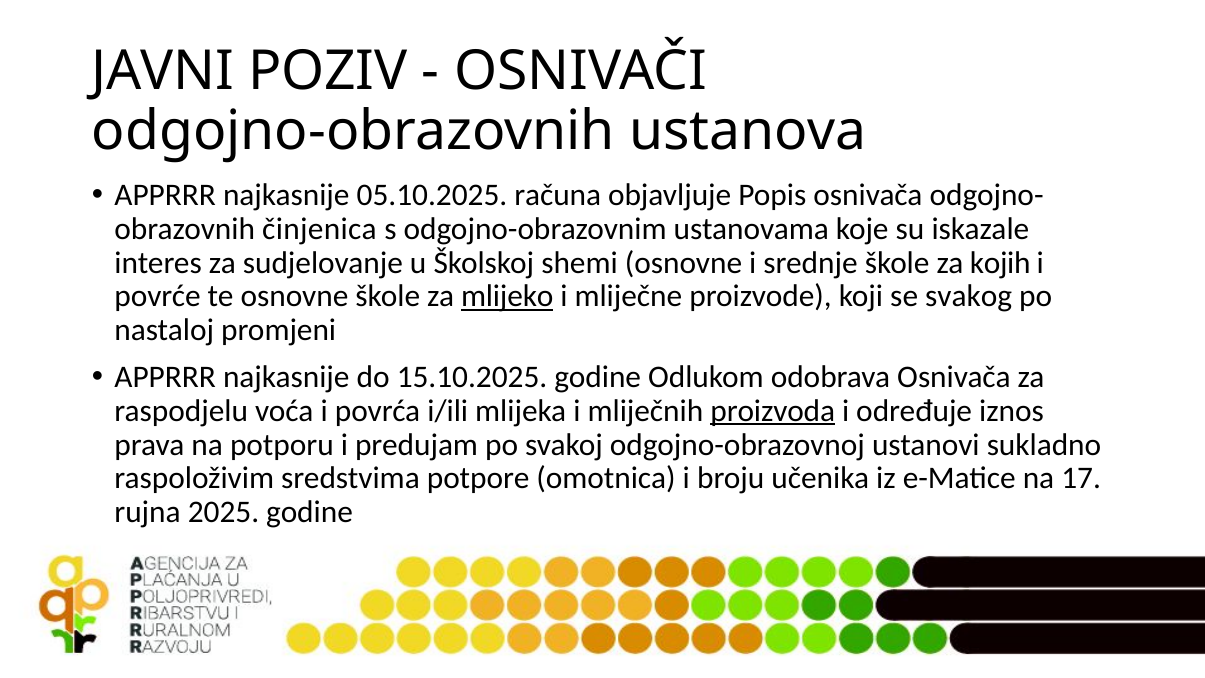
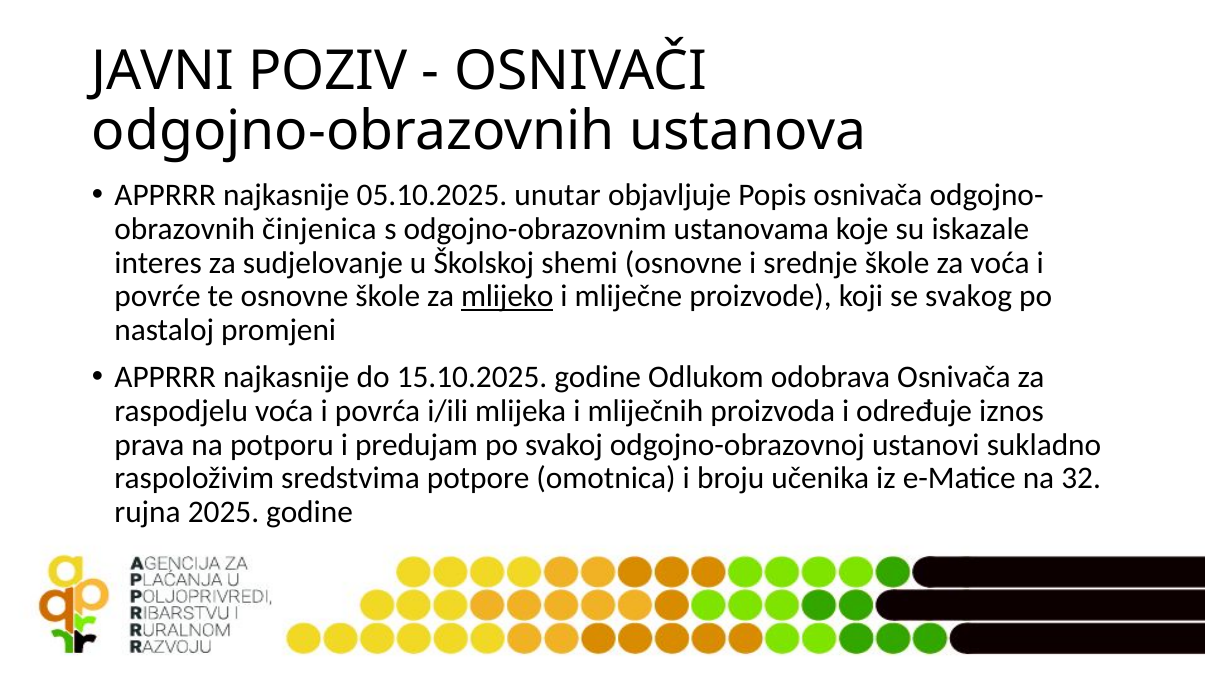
računa: računa -> unutar (558, 195)
za kojih: kojih -> voća (1000, 263)
proizvoda underline: present -> none (773, 411)
17: 17 -> 32 (1081, 478)
